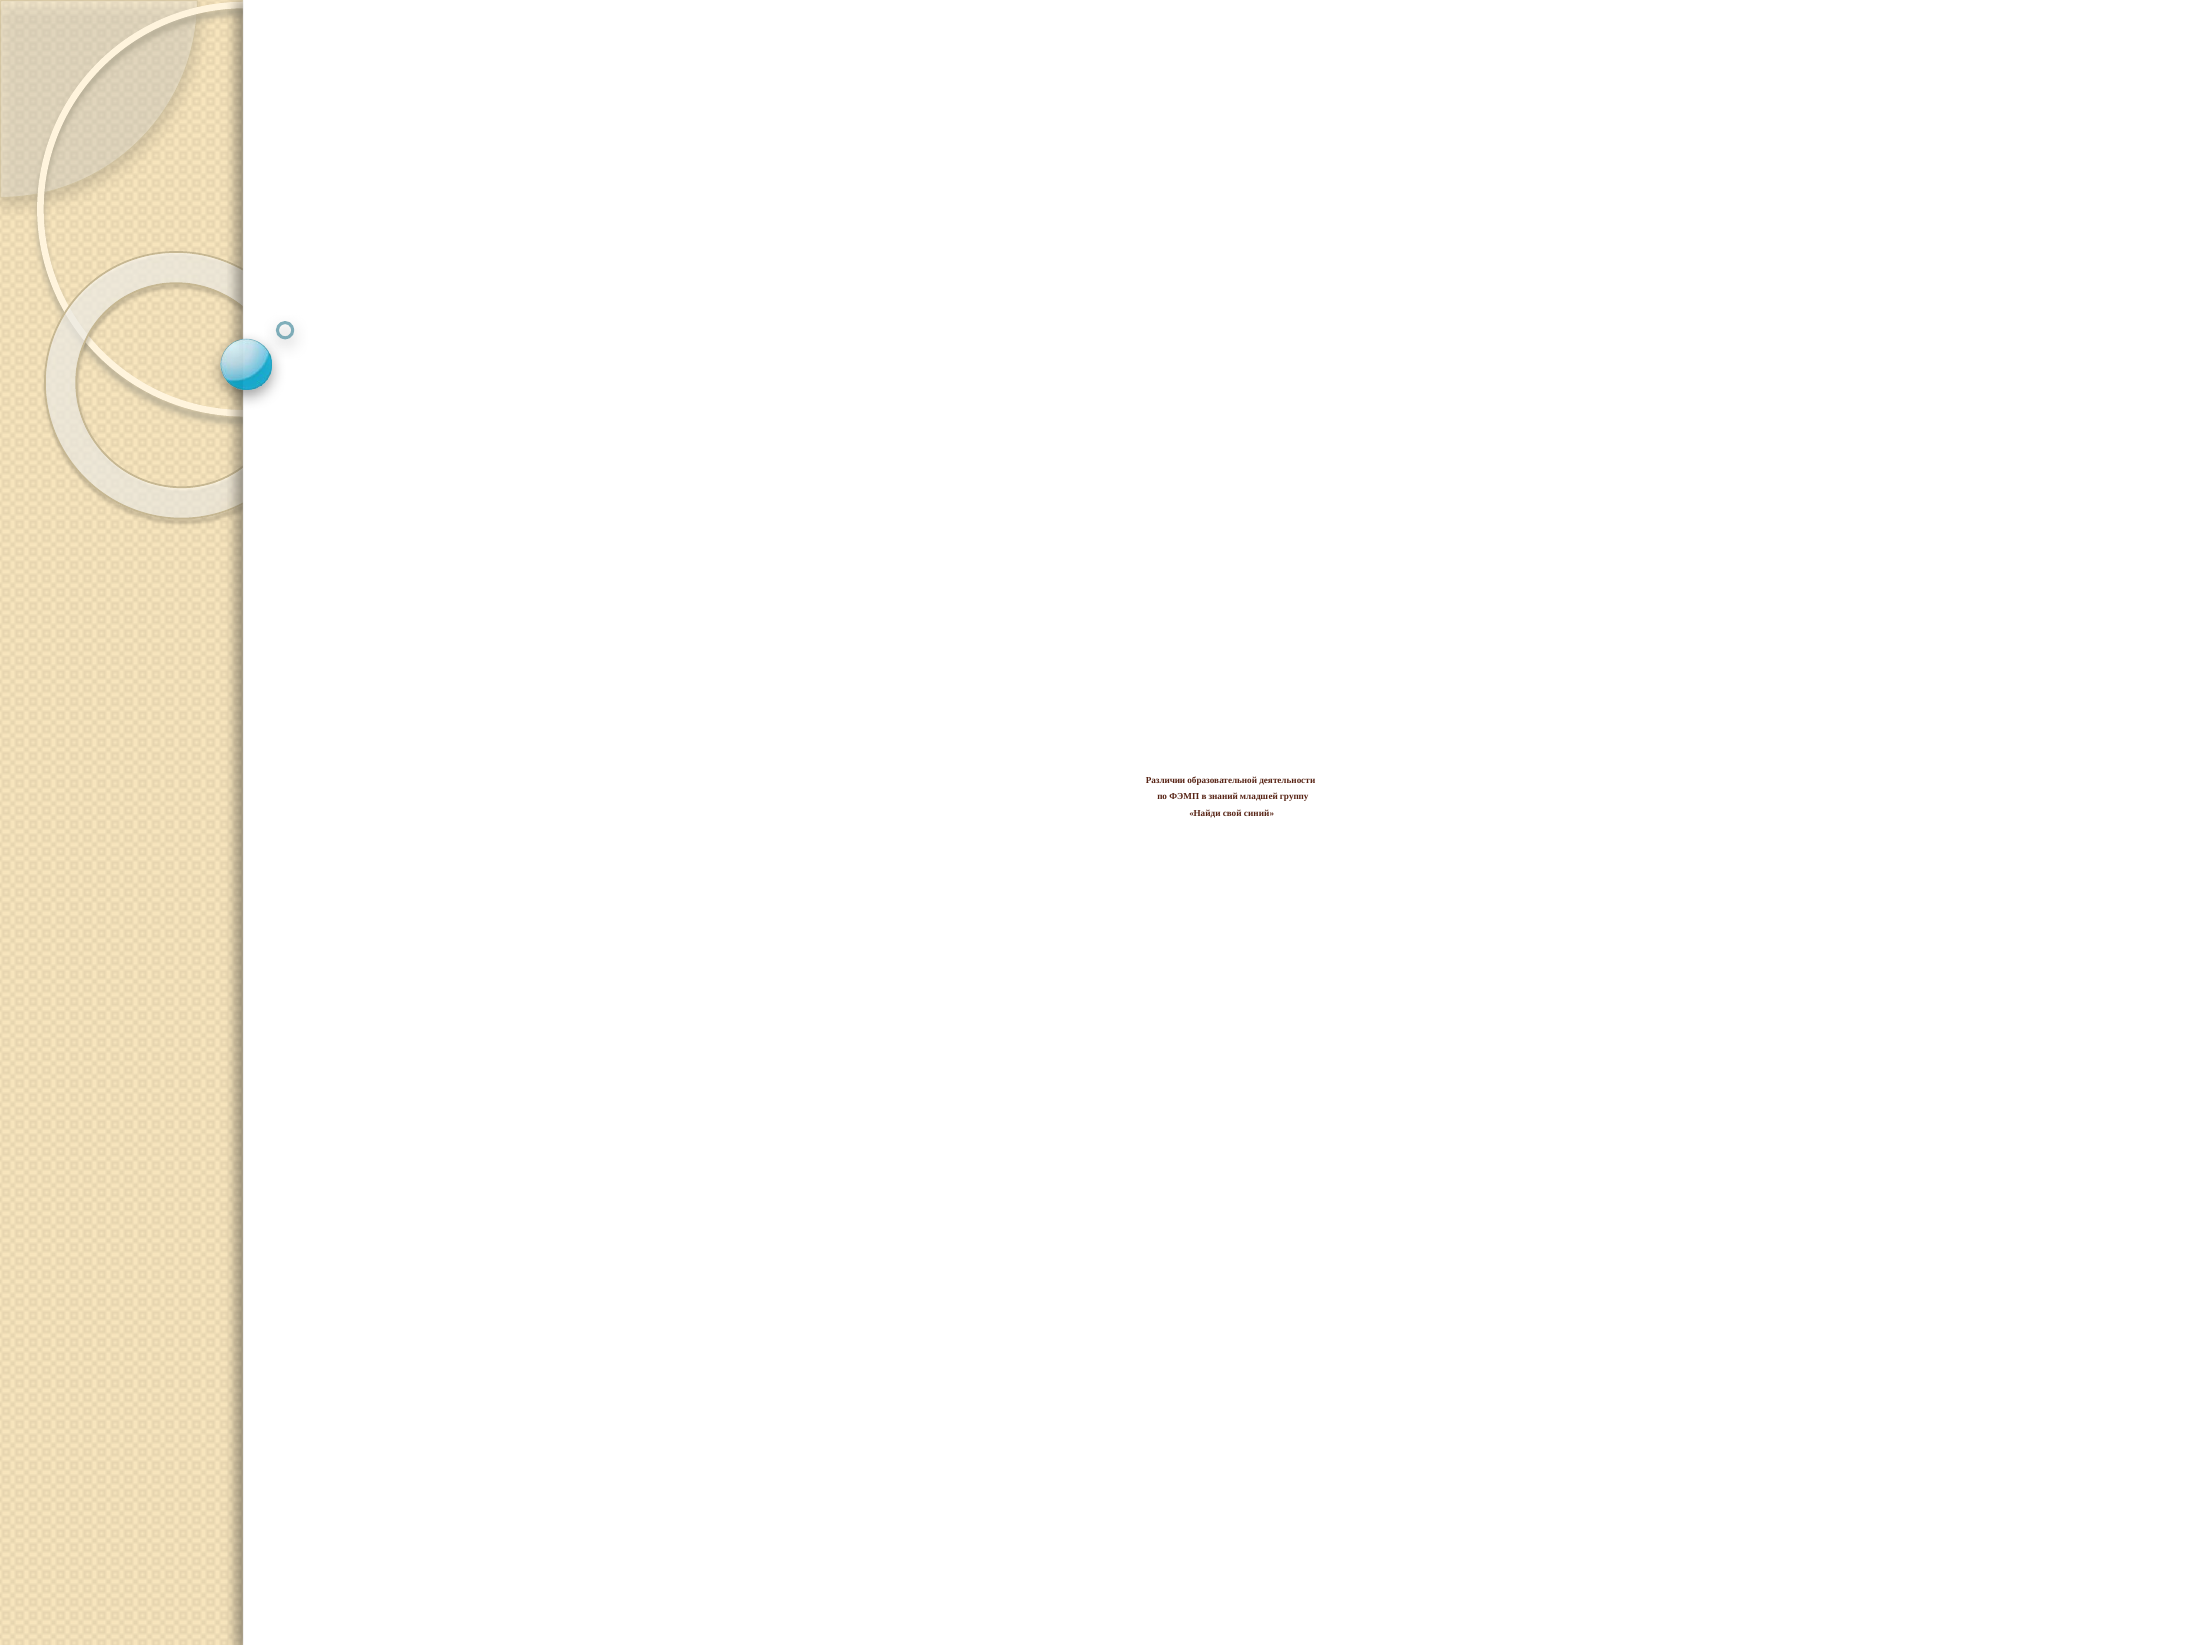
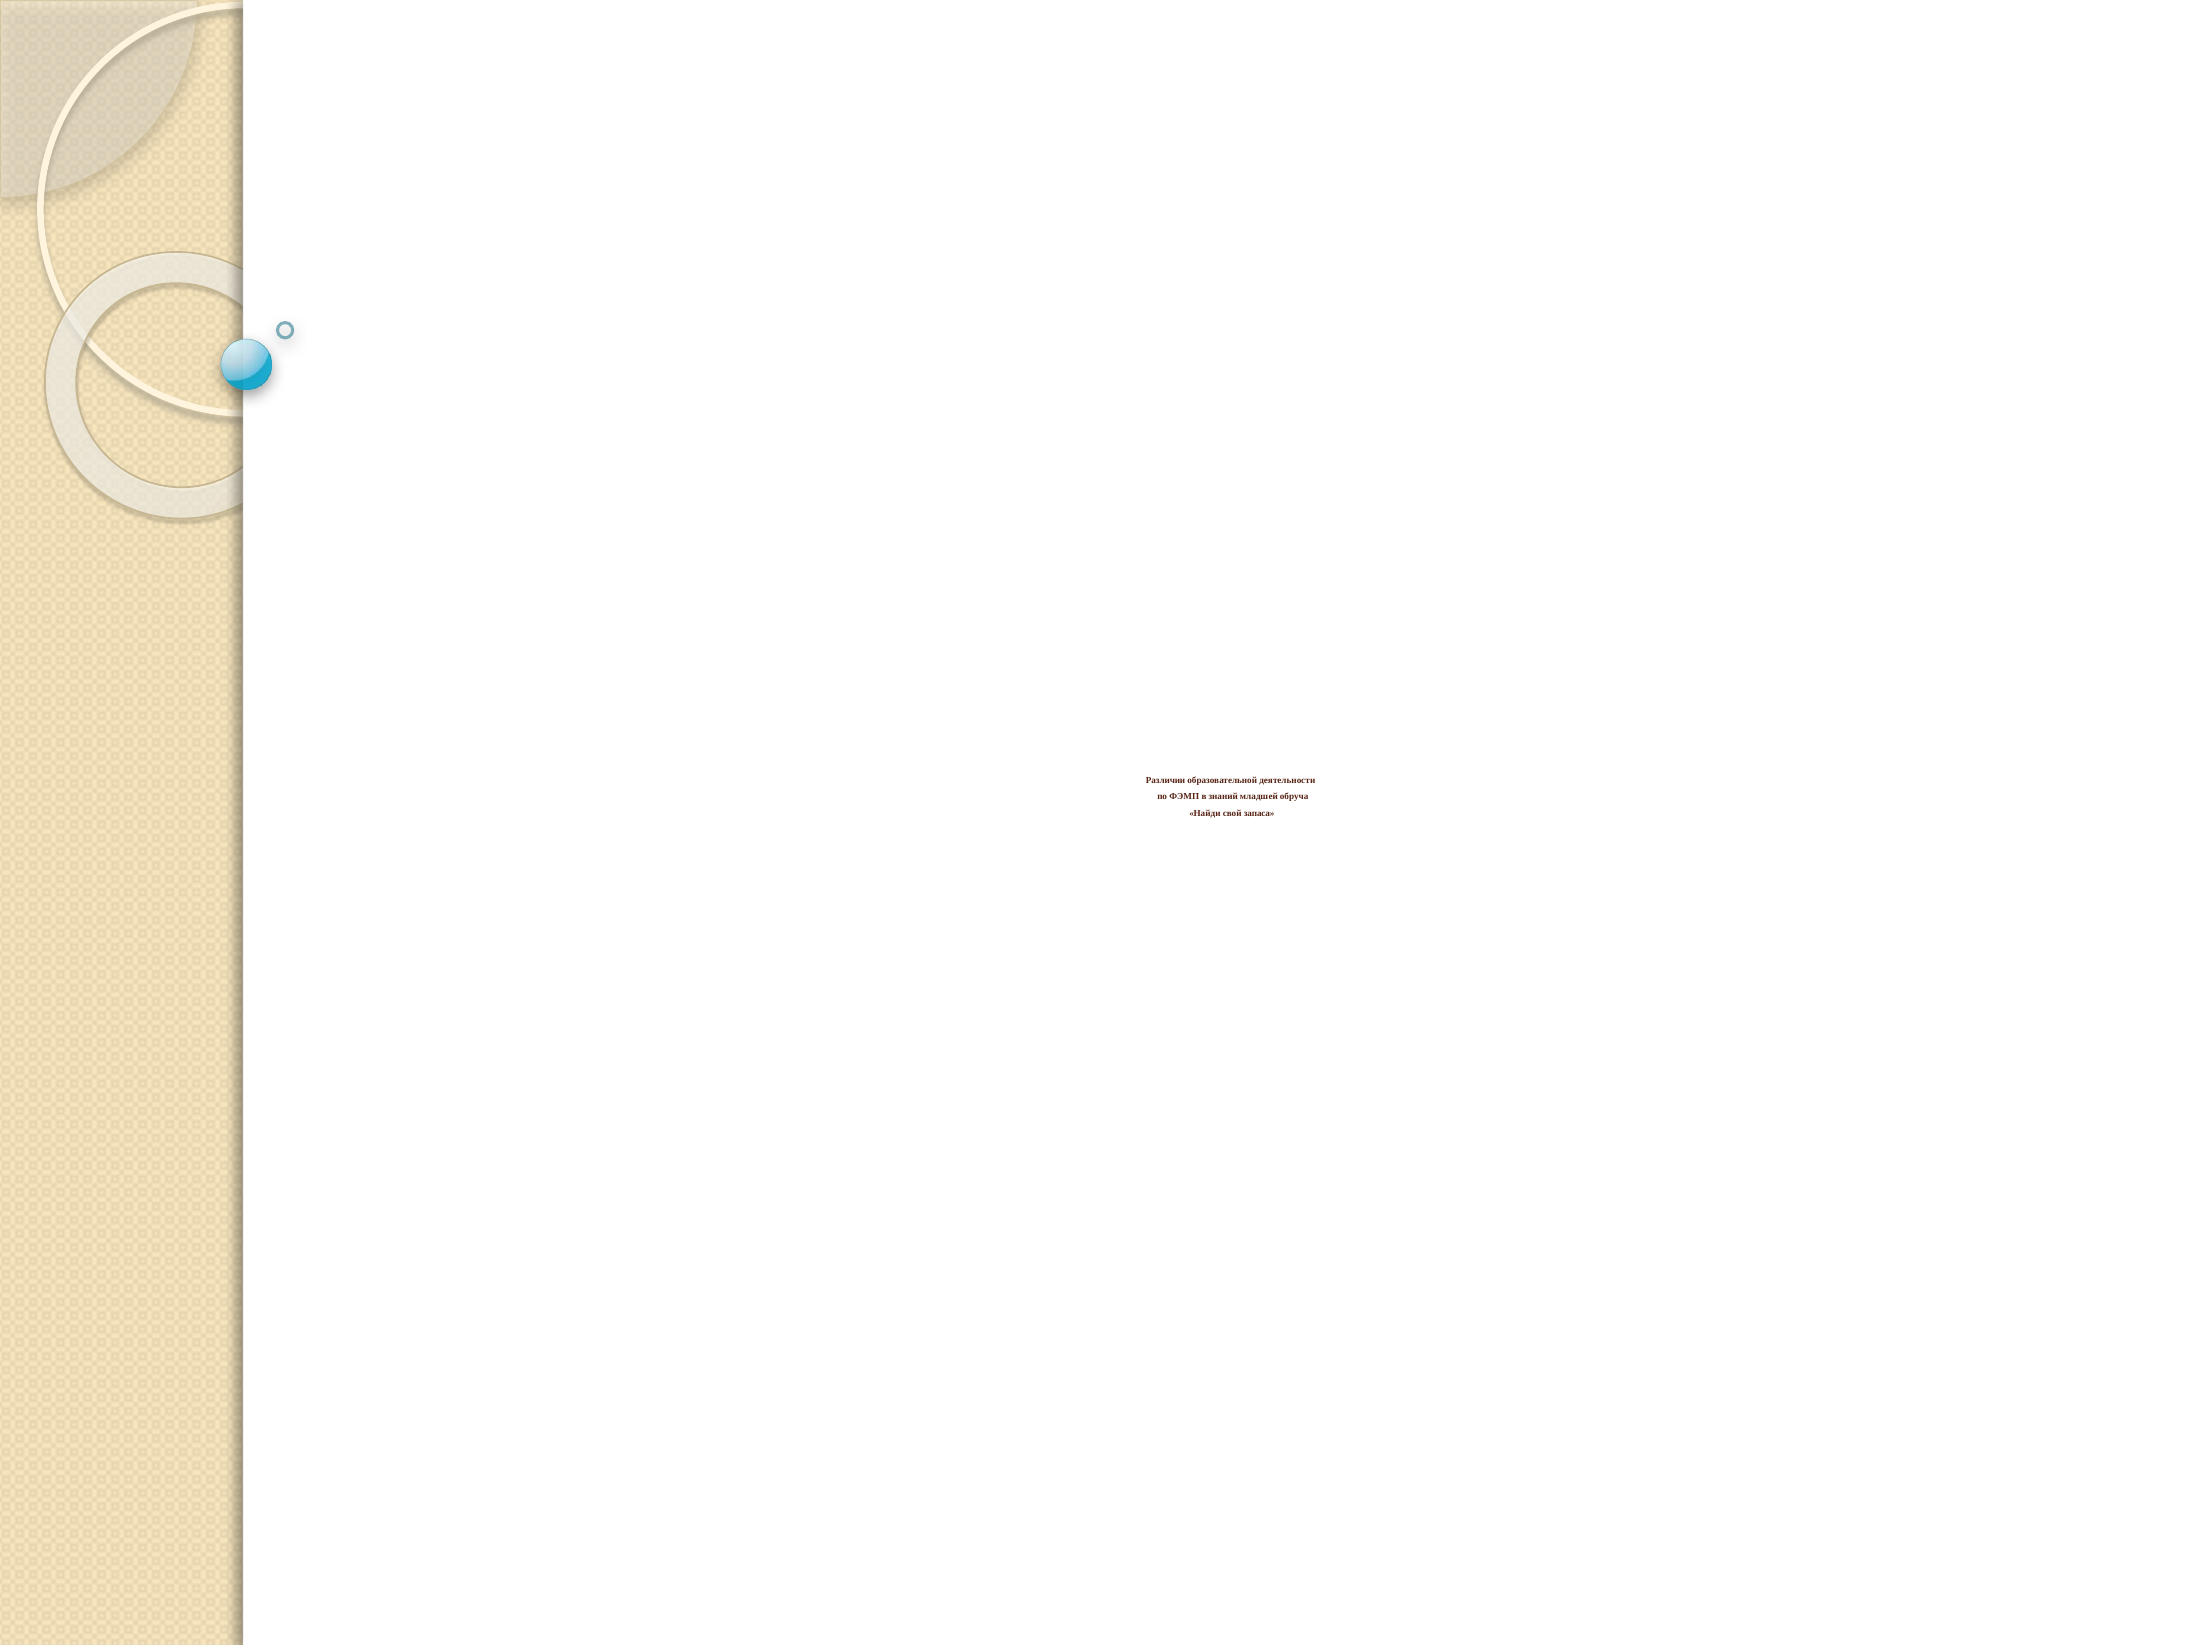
группу: группу -> обруча (1294, 797)
синий: синий -> запаса (1259, 813)
